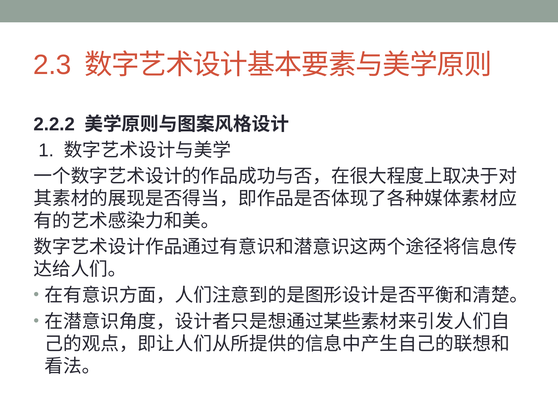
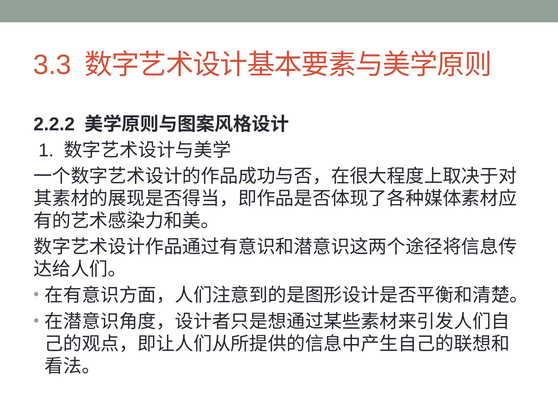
2.3: 2.3 -> 3.3 (52, 65)
